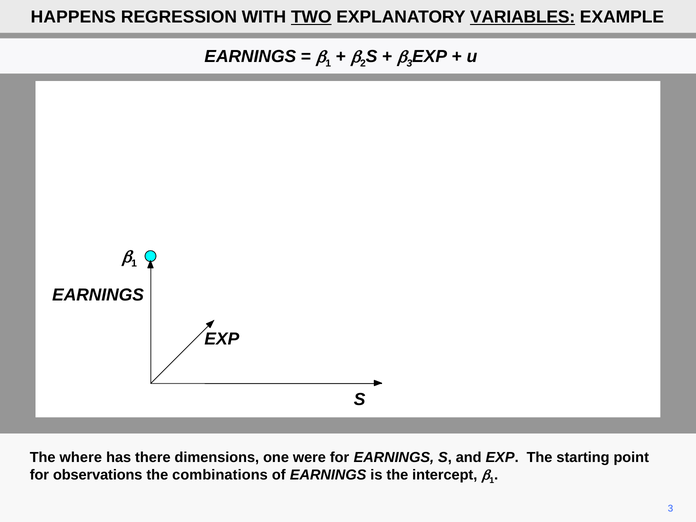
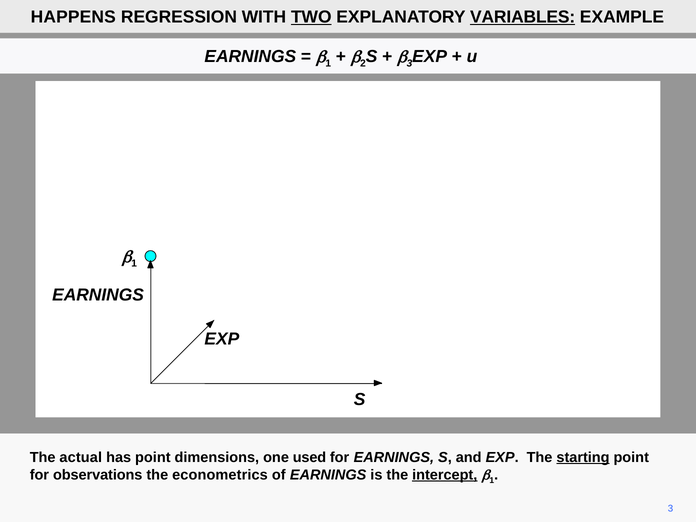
where: where -> actual (81, 457)
has there: there -> point (153, 457)
were: were -> used (309, 457)
starting underline: none -> present (583, 457)
combinations: combinations -> econometrics (220, 475)
intercept underline: none -> present (445, 475)
